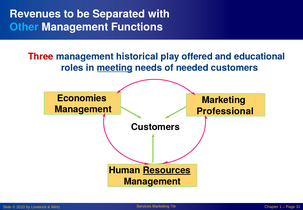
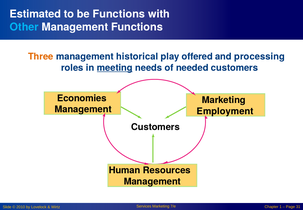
Revenues: Revenues -> Estimated (35, 14)
be Separated: Separated -> Functions (119, 14)
Three colour: red -> orange (41, 57)
educational: educational -> processing (260, 57)
Professional: Professional -> Employment (225, 111)
Resources underline: present -> none (167, 170)
